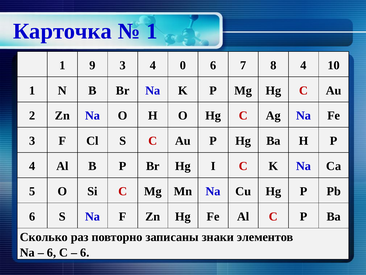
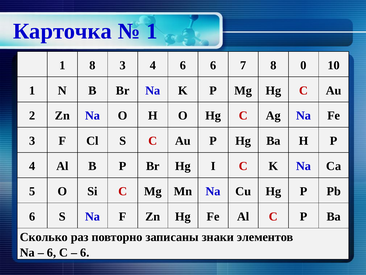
1 9: 9 -> 8 (93, 65)
4 0: 0 -> 6 (183, 65)
8 4: 4 -> 0 (304, 65)
